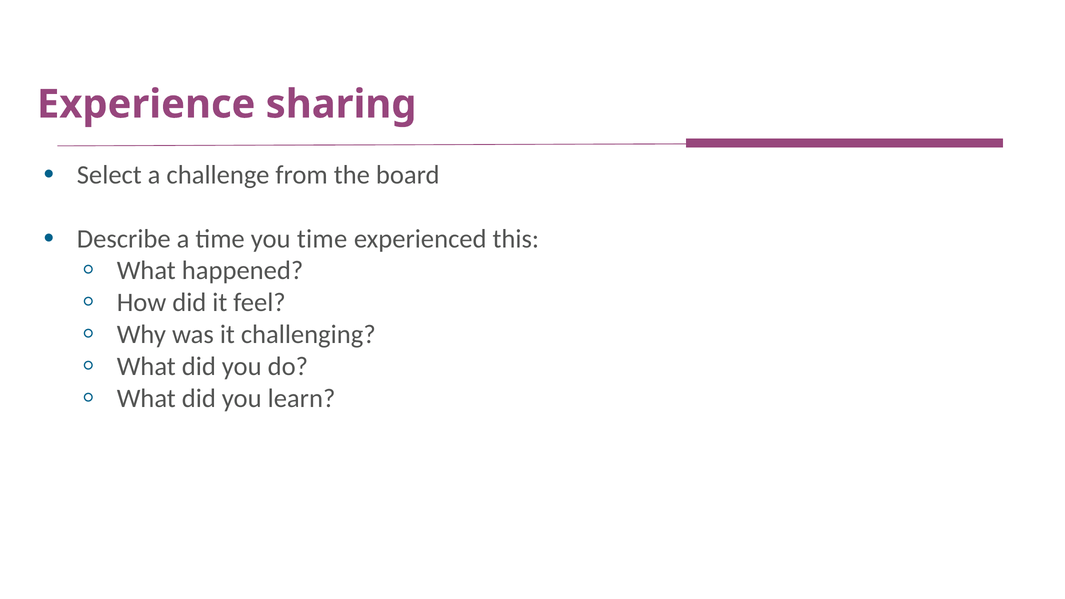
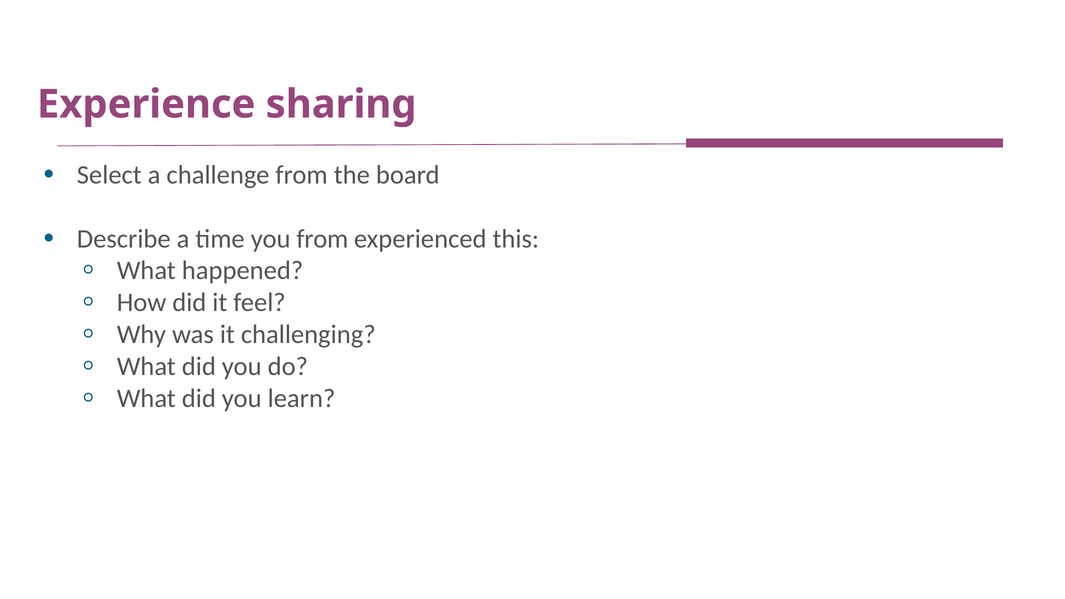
you time: time -> from (322, 239)
